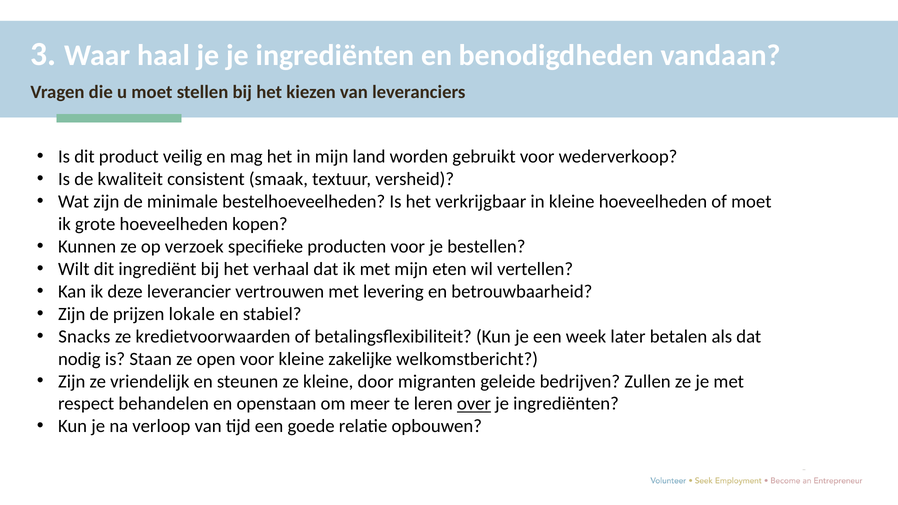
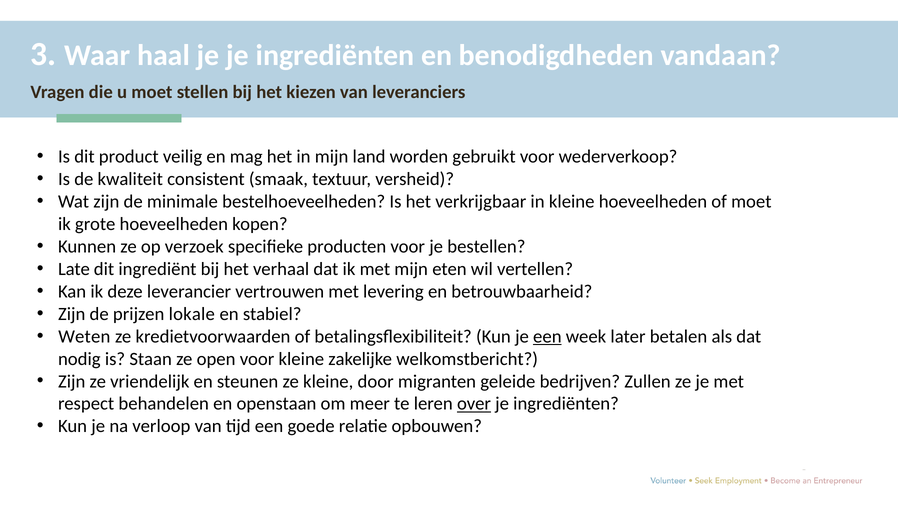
Wilt: Wilt -> Late (74, 269)
Snacks: Snacks -> Weten (84, 337)
een underline: none -> present (547, 337)
